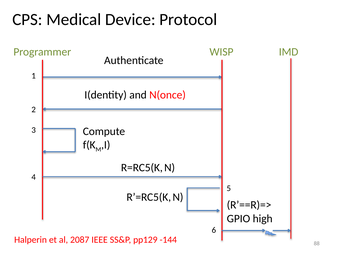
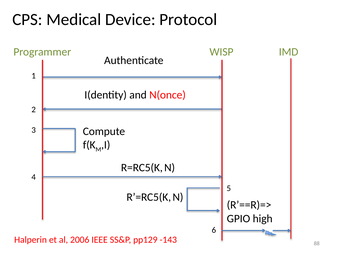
2087: 2087 -> 2006 (80, 240)
-144: -144 -> -143 (168, 240)
